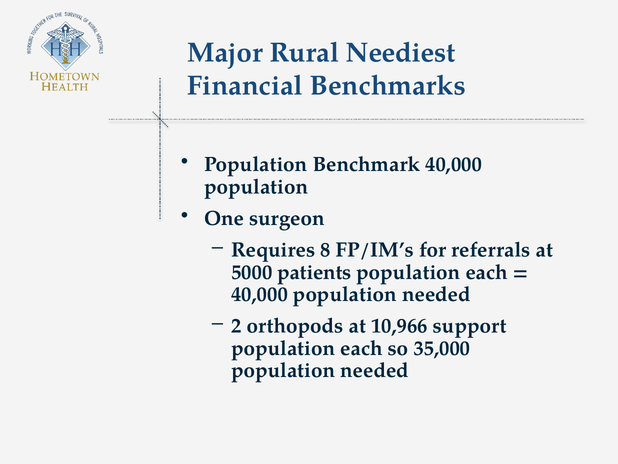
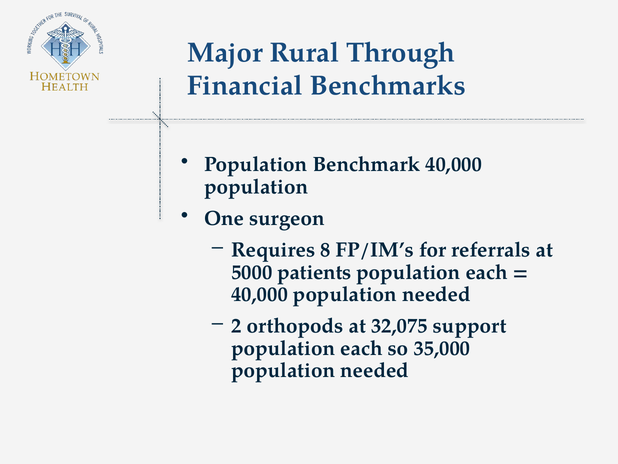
Neediest: Neediest -> Through (401, 52)
10,966: 10,966 -> 32,075 (399, 326)
